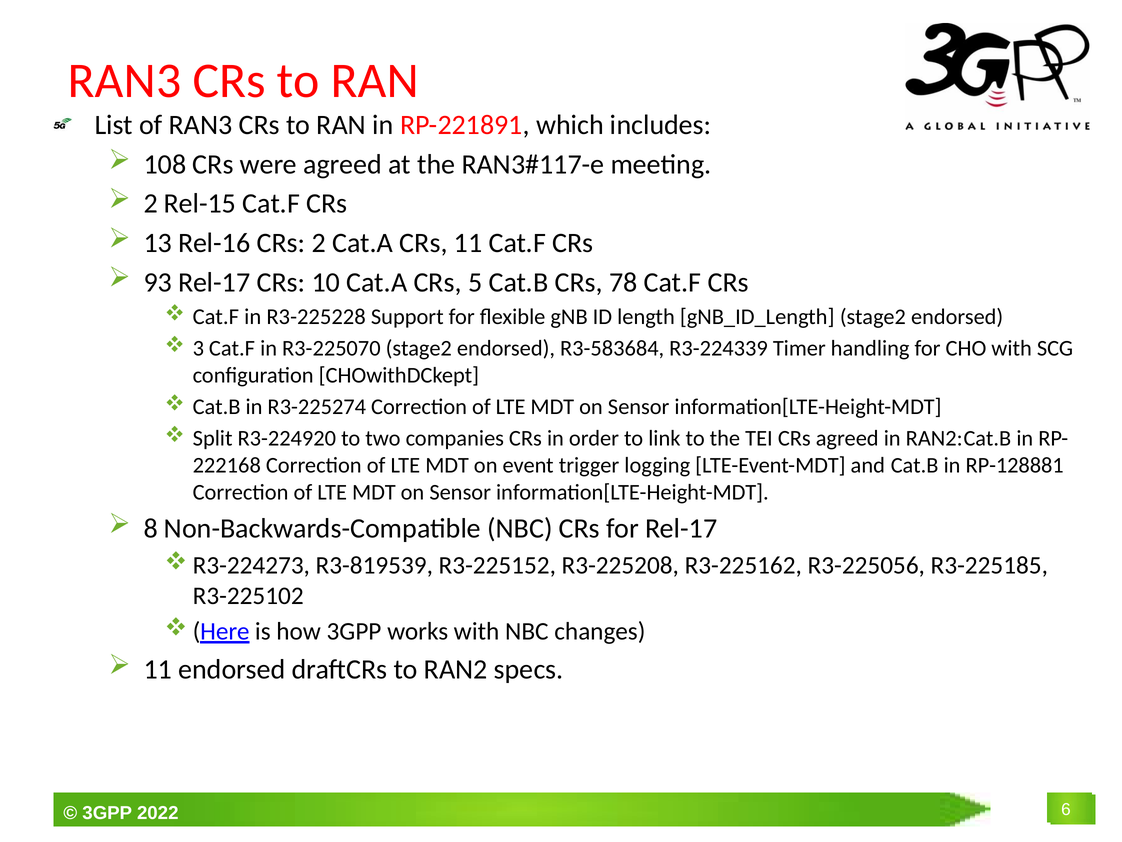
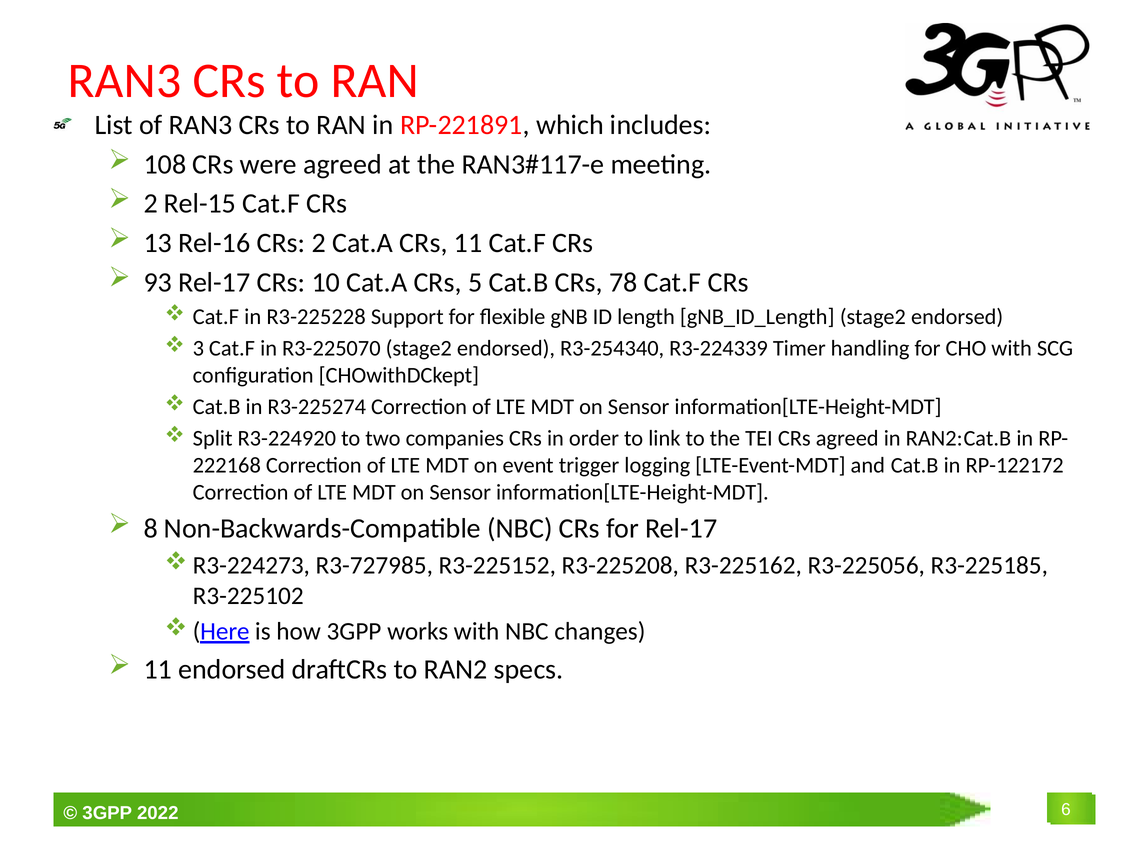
R3-583684: R3-583684 -> R3-254340 (612, 348)
RP-128881: RP-128881 -> RP-122172 (1015, 465)
R3-819539: R3-819539 -> R3-727985 (374, 565)
